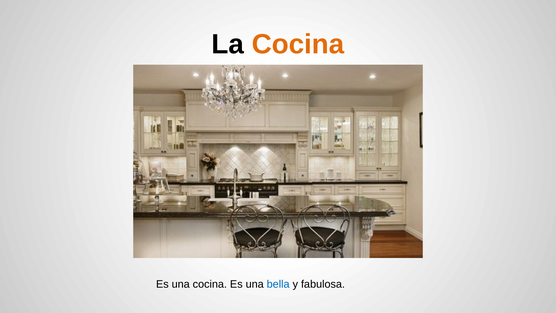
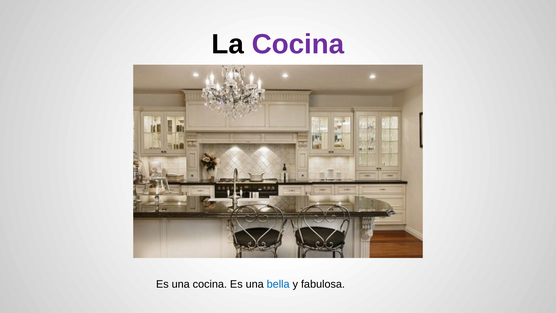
Cocina colour: orange -> purple (298, 44)
